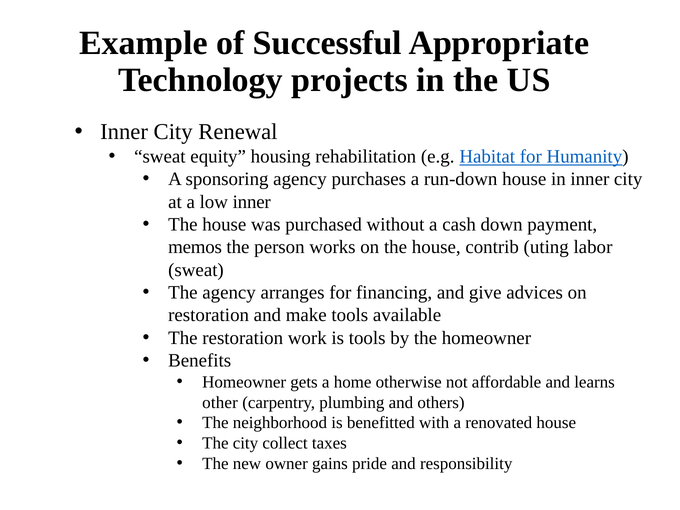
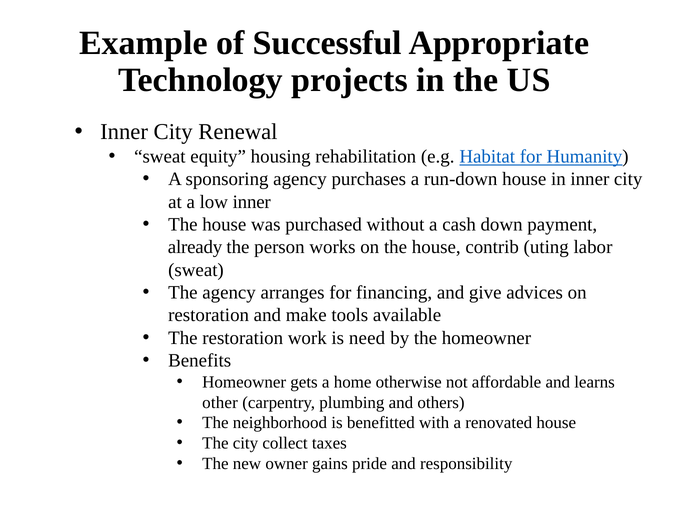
memos: memos -> already (195, 247)
is tools: tools -> need (367, 338)
